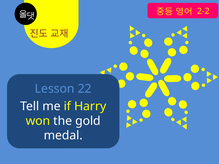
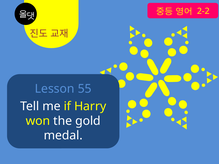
22: 22 -> 55 (85, 89)
